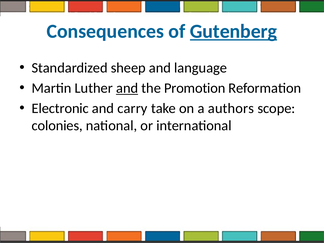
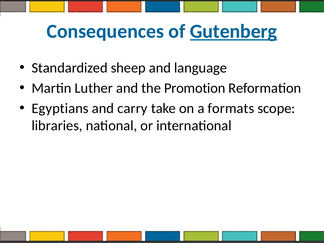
and underline: present -> none (127, 88)
Electronic: Electronic -> Egyptians (60, 108)
authors: authors -> formats (231, 108)
colonies: colonies -> libraries (57, 126)
